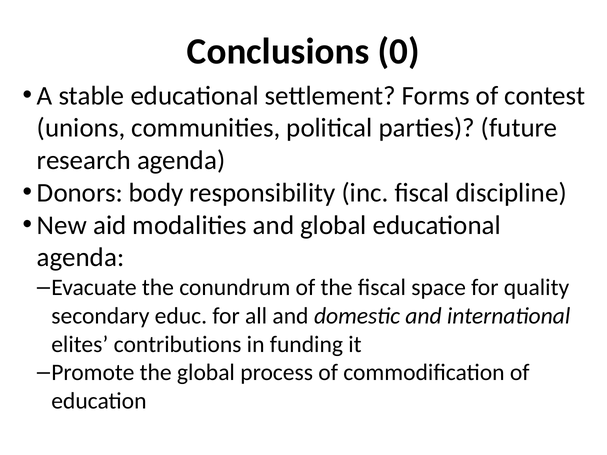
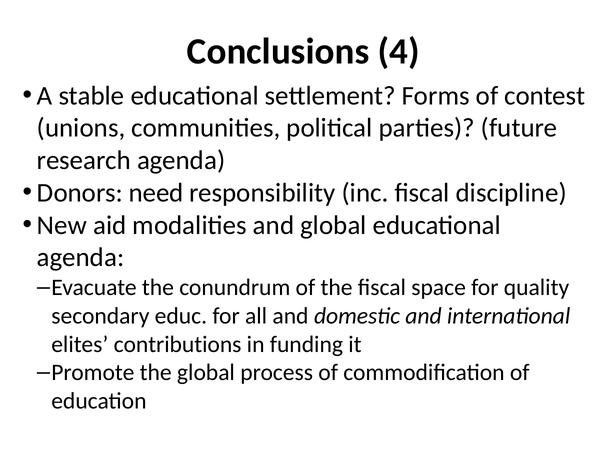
Conclusions 0: 0 -> 4 (399, 51)
body: body -> need (156, 193)
